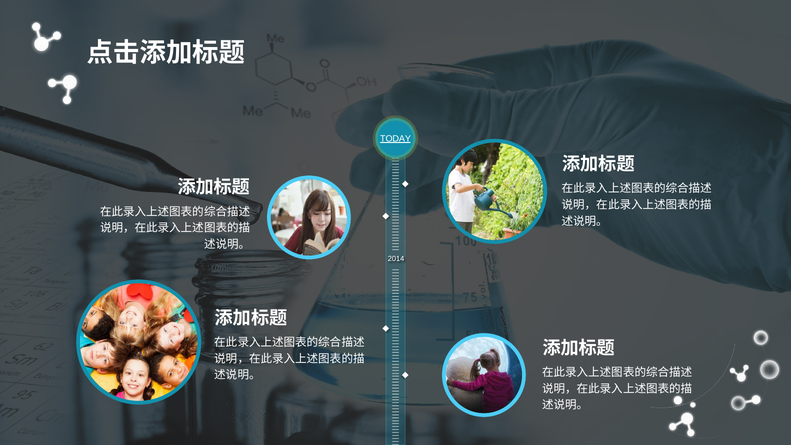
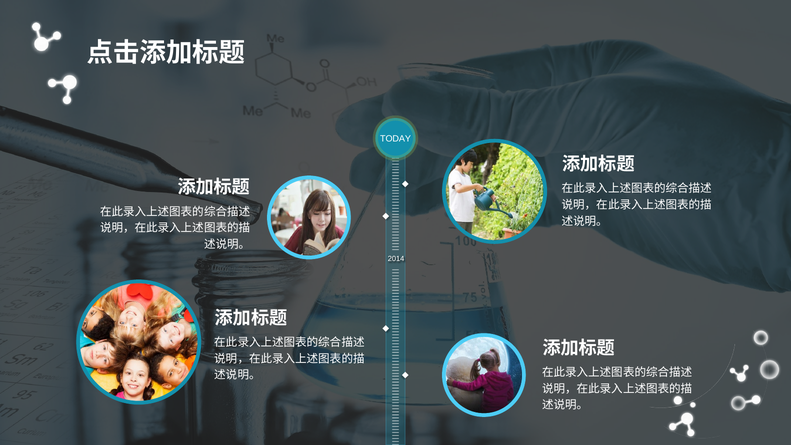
TODAY underline: present -> none (396, 139)
